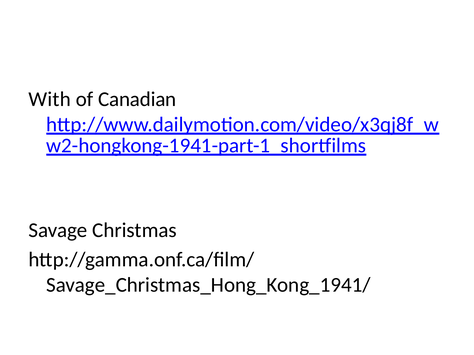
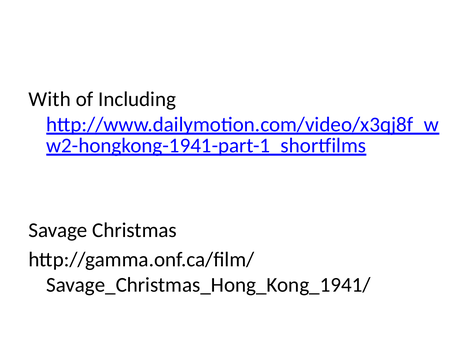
Canadian: Canadian -> Including (137, 99)
